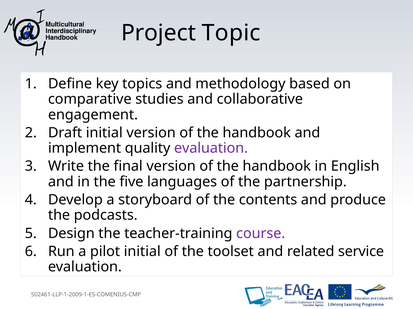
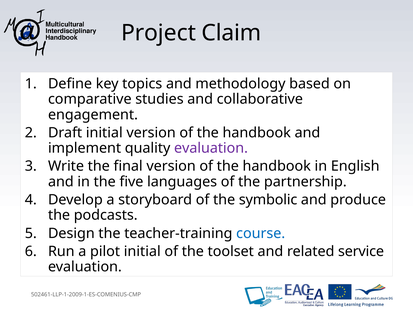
Topic: Topic -> Claim (231, 33)
contents: contents -> symbolic (268, 200)
course colour: purple -> blue (261, 234)
